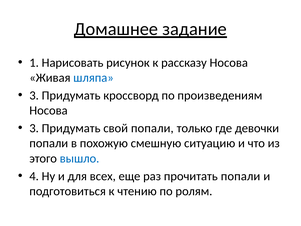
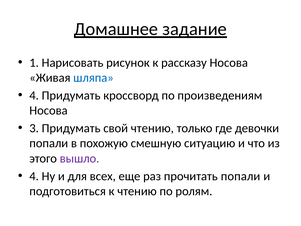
3: 3 -> 4 (34, 95)
свой попали: попали -> чтению (152, 128)
вышло colour: blue -> purple (80, 158)
